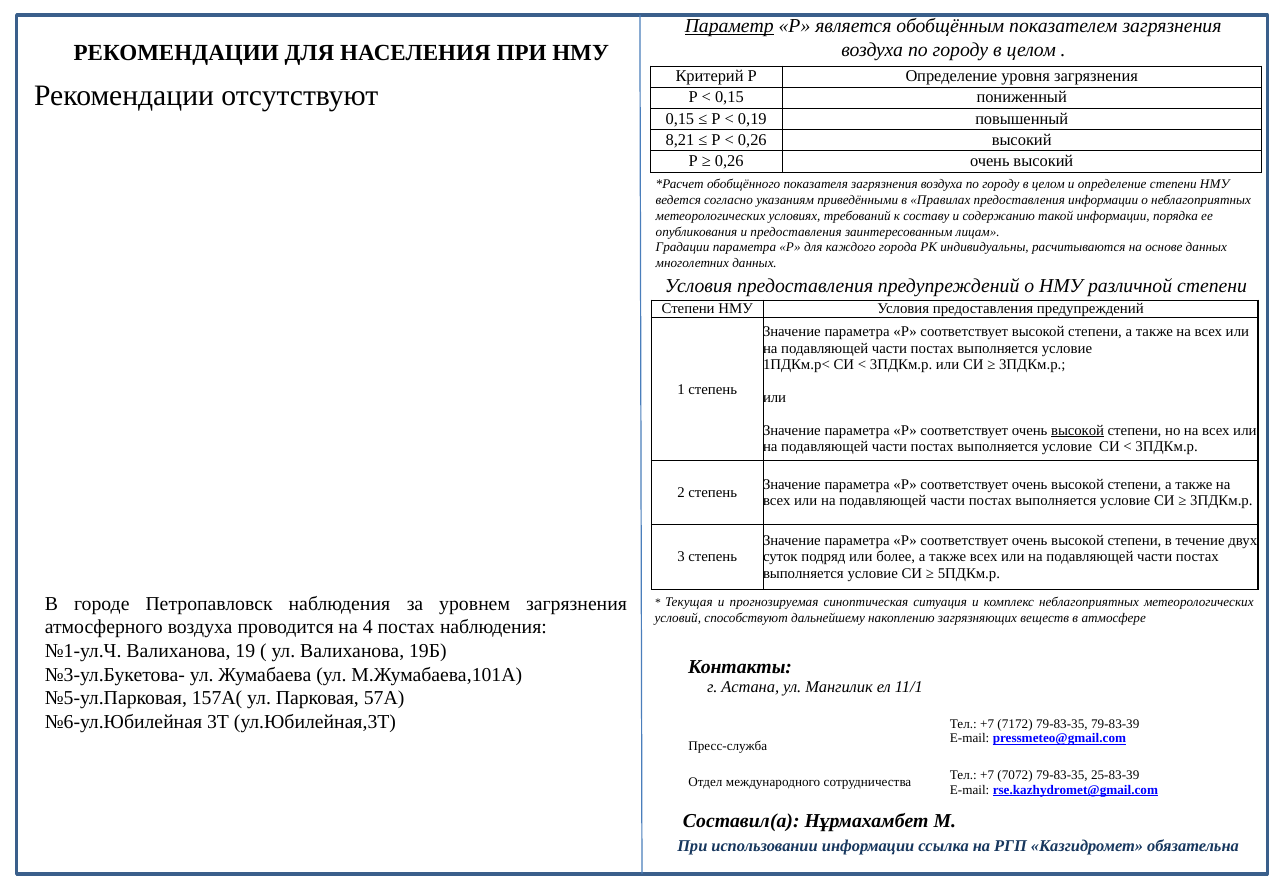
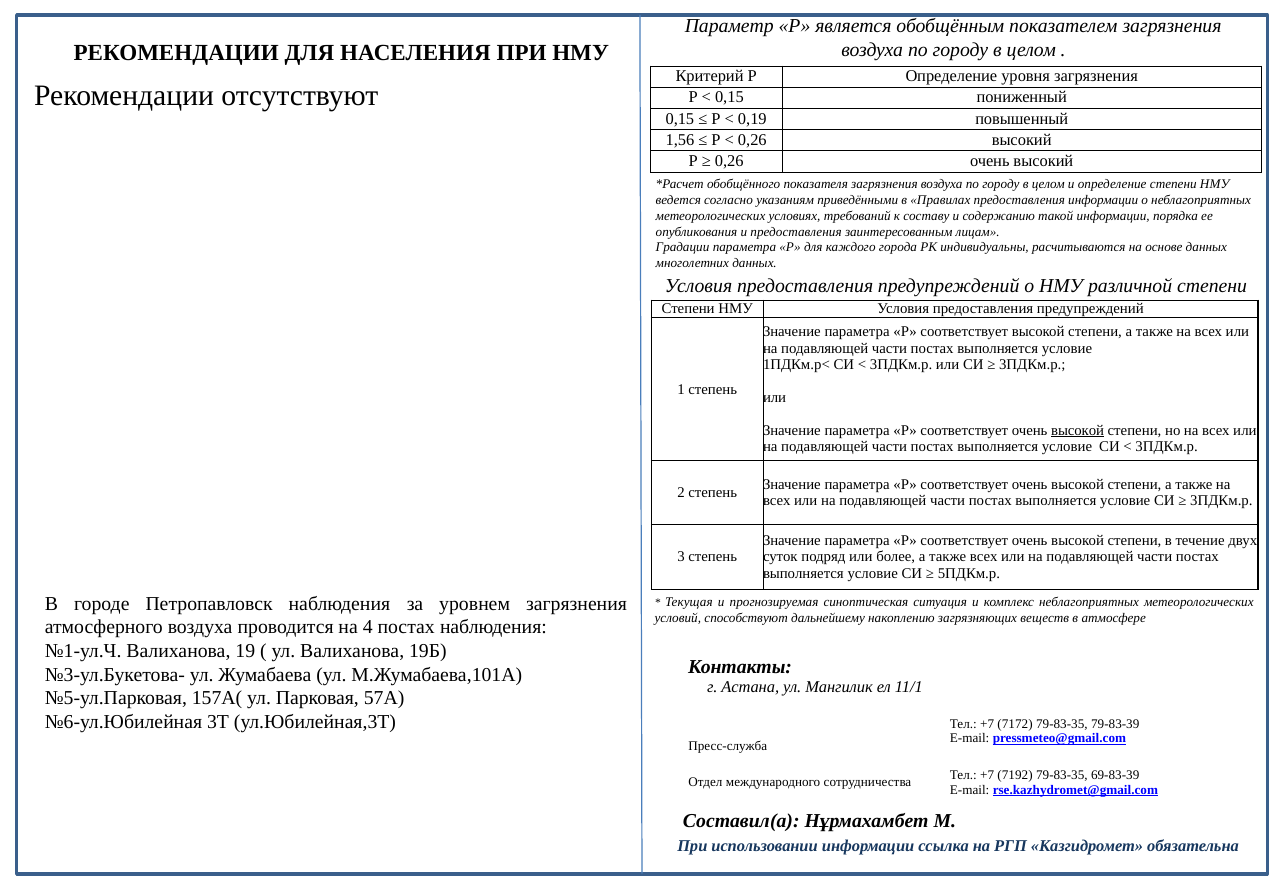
Параметр underline: present -> none (729, 26)
8,21: 8,21 -> 1,56 (680, 140)
7072: 7072 -> 7192 (1015, 775)
25-83-39: 25-83-39 -> 69-83-39 (1115, 775)
